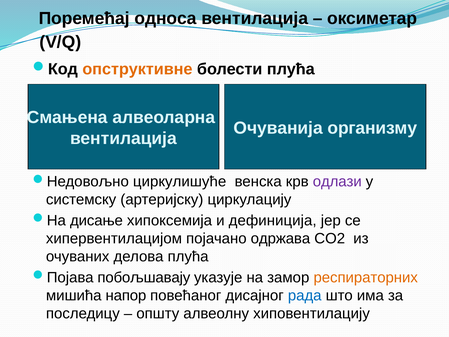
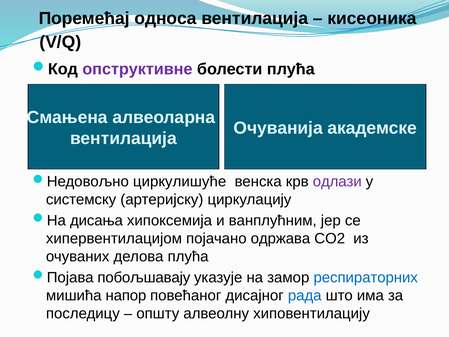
оксиметар: оксиметар -> кисеоника (372, 18)
опструктивне colour: orange -> purple (137, 69)
организму: организму -> академске (372, 128)
дисање: дисање -> дисања (96, 220)
дефиниција: дефиниција -> ванплућним (273, 220)
респираторних colour: orange -> blue (366, 277)
